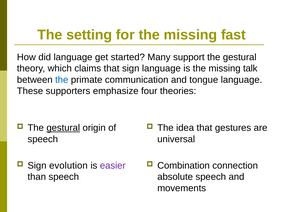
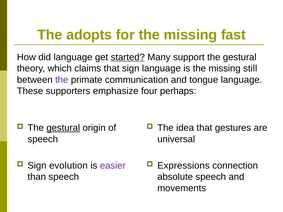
setting: setting -> adopts (89, 35)
started underline: none -> present (128, 57)
talk: talk -> still (250, 69)
the colour: blue -> purple (62, 80)
theories: theories -> perhaps (178, 91)
Combination: Combination -> Expressions (183, 166)
